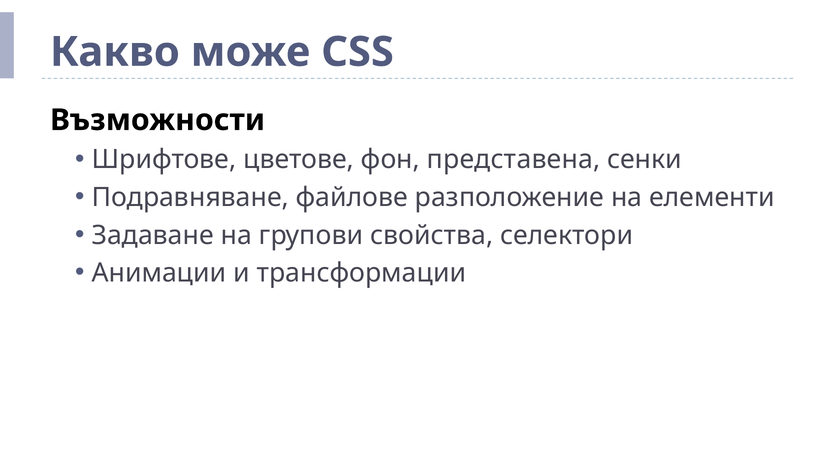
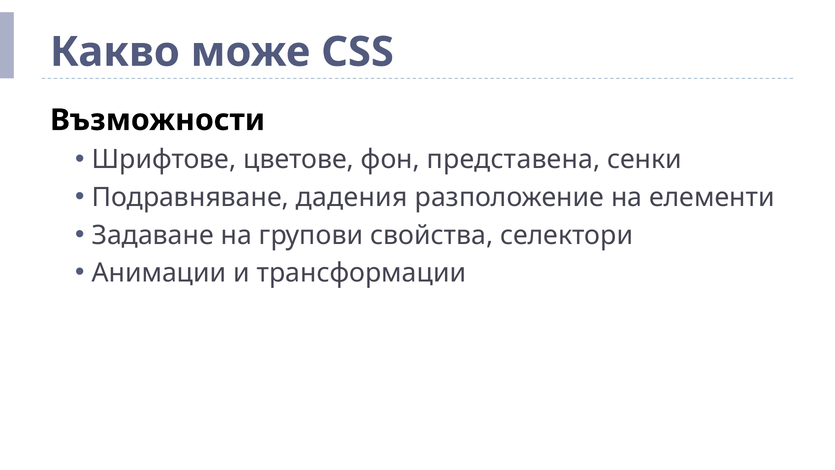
файлове: файлове -> дадения (352, 197)
